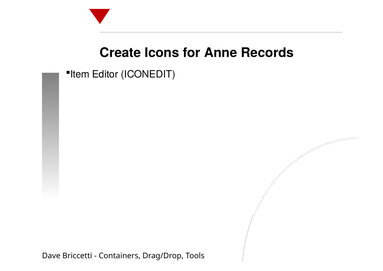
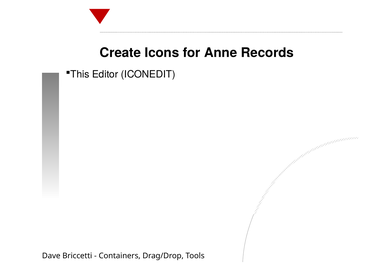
Item: Item -> This (80, 74)
